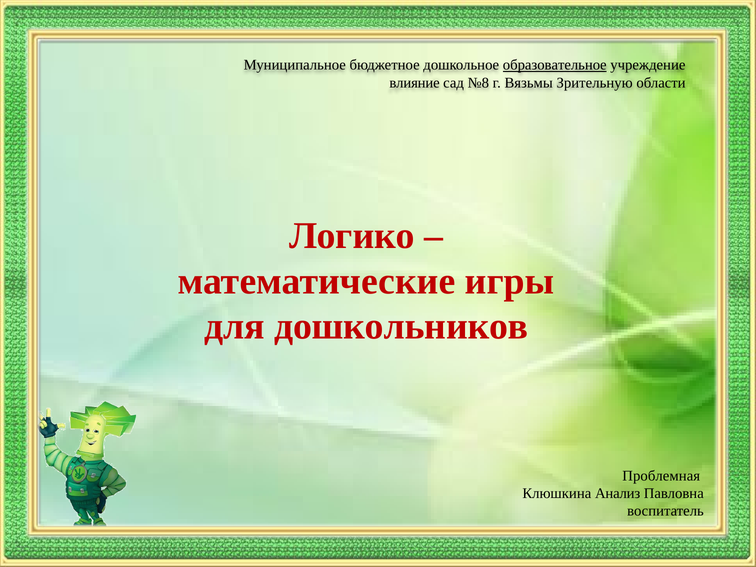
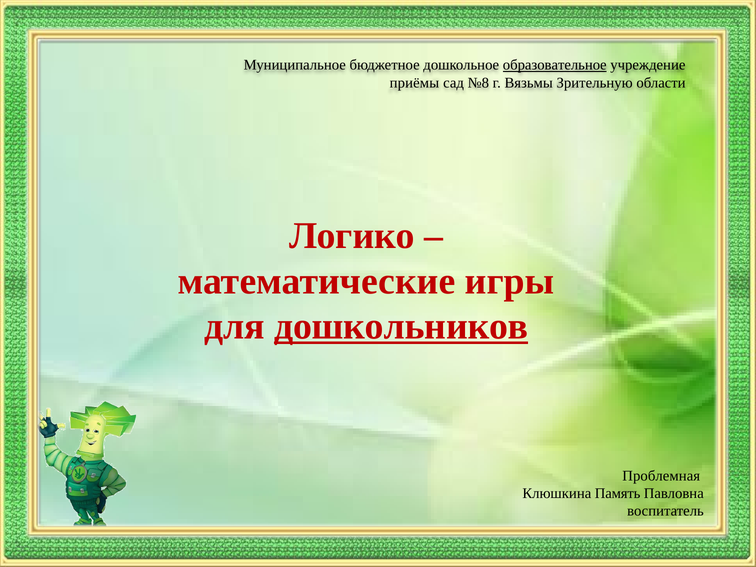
влияние: влияние -> приёмы (414, 83)
дошкольников underline: none -> present (401, 326)
Анализ: Анализ -> Память (618, 493)
